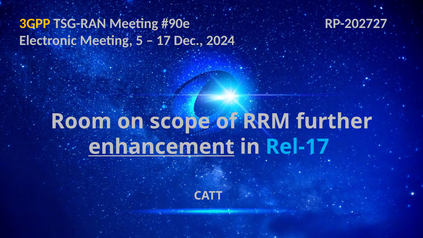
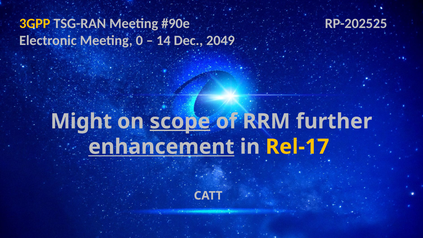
RP-202727: RP-202727 -> RP-202525 (356, 24)
5: 5 -> 0 (139, 41)
17: 17 -> 14 (163, 41)
2024: 2024 -> 2049 (221, 41)
Room: Room -> Might (81, 121)
scope underline: none -> present (180, 121)
Rel-17 colour: light blue -> yellow (297, 147)
